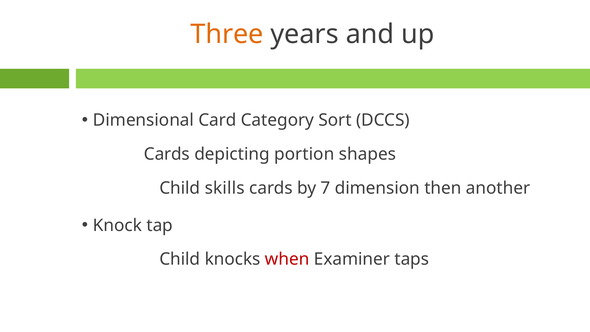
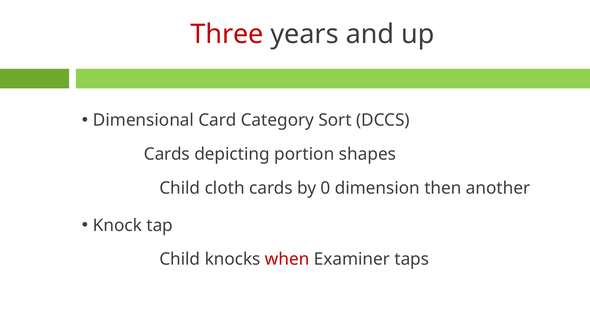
Three colour: orange -> red (227, 34)
skills: skills -> cloth (225, 188)
7: 7 -> 0 (326, 188)
